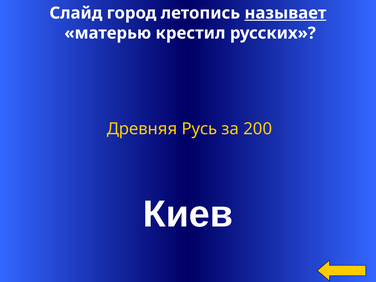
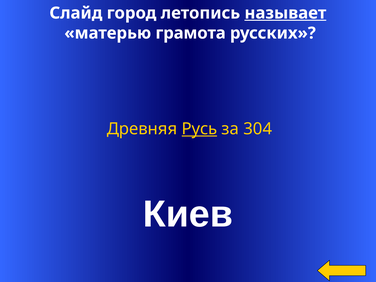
крестил: крестил -> грамота (191, 33)
Русь underline: none -> present (199, 129)
200: 200 -> 304 (258, 129)
